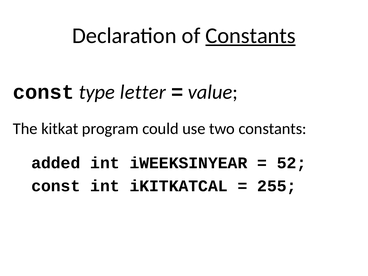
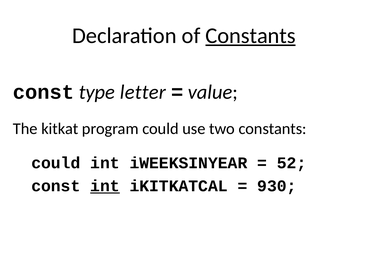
added: added -> could (56, 163)
int underline: none -> present (105, 186)
255: 255 -> 930 (277, 186)
